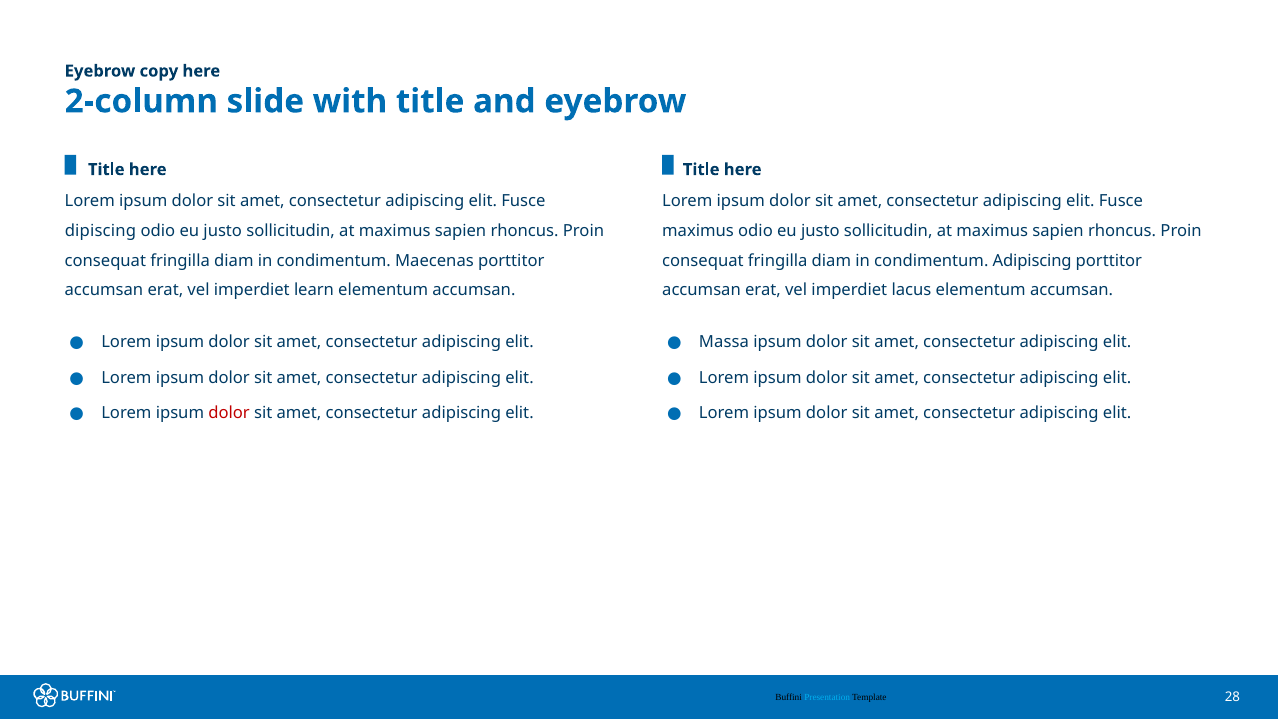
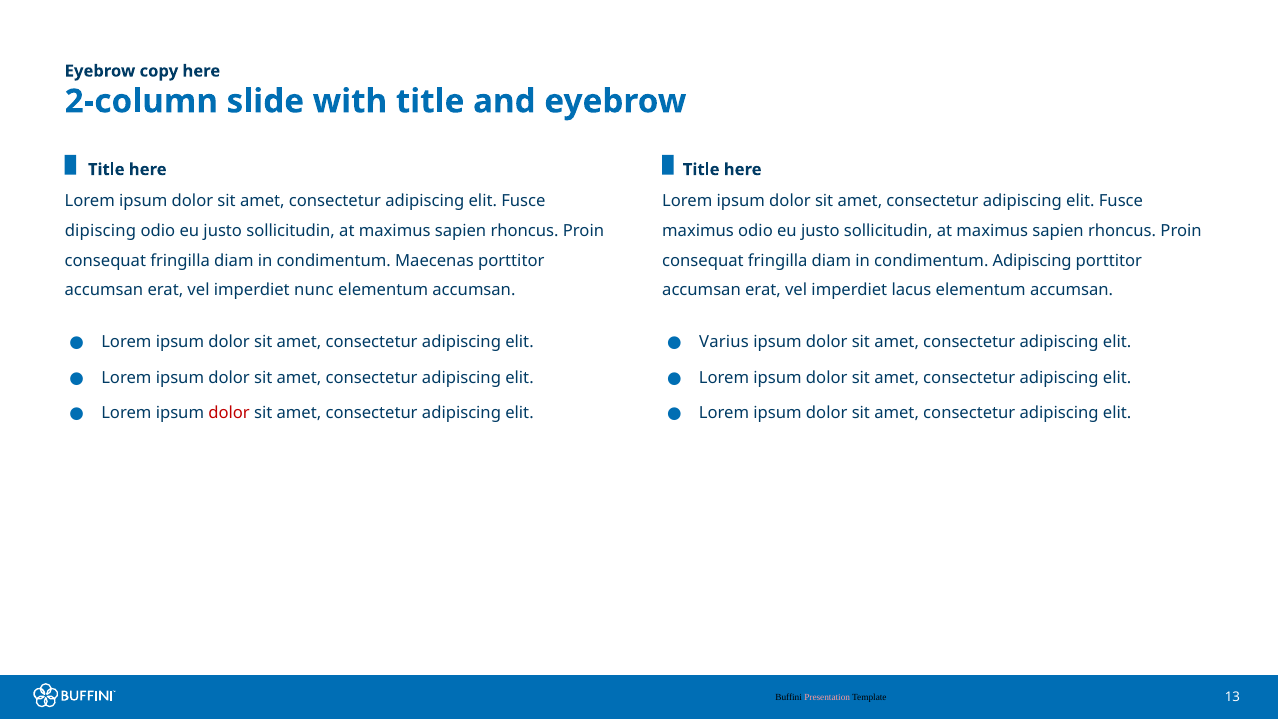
learn: learn -> nunc (314, 290)
Massa: Massa -> Varius (724, 342)
Presentation colour: light blue -> pink (827, 698)
28: 28 -> 13 (1232, 697)
